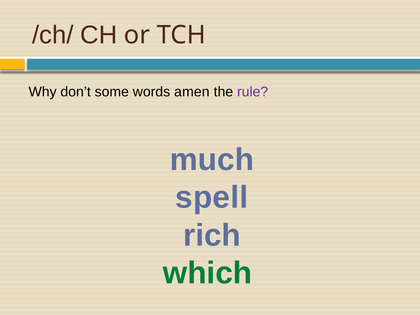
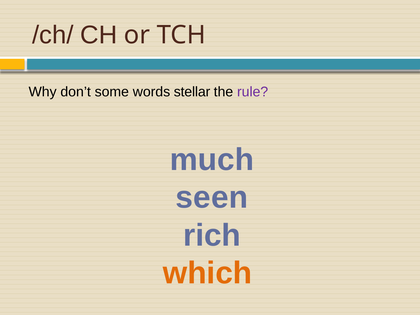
amen: amen -> stellar (192, 92)
spell: spell -> seen (212, 197)
which colour: green -> orange (208, 273)
